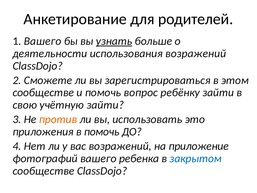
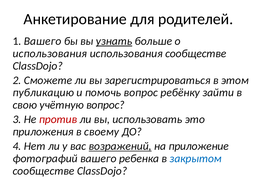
деятельности: деятельности -> использования (50, 53)
использования возражений: возражений -> сообществе (196, 53)
сообществе: сообществе -> публикацию (43, 92)
учётную зайти: зайти -> вопрос (105, 105)
против colour: orange -> red (58, 119)
в помочь: помочь -> своему (102, 132)
возражений underline: none -> present (120, 146)
